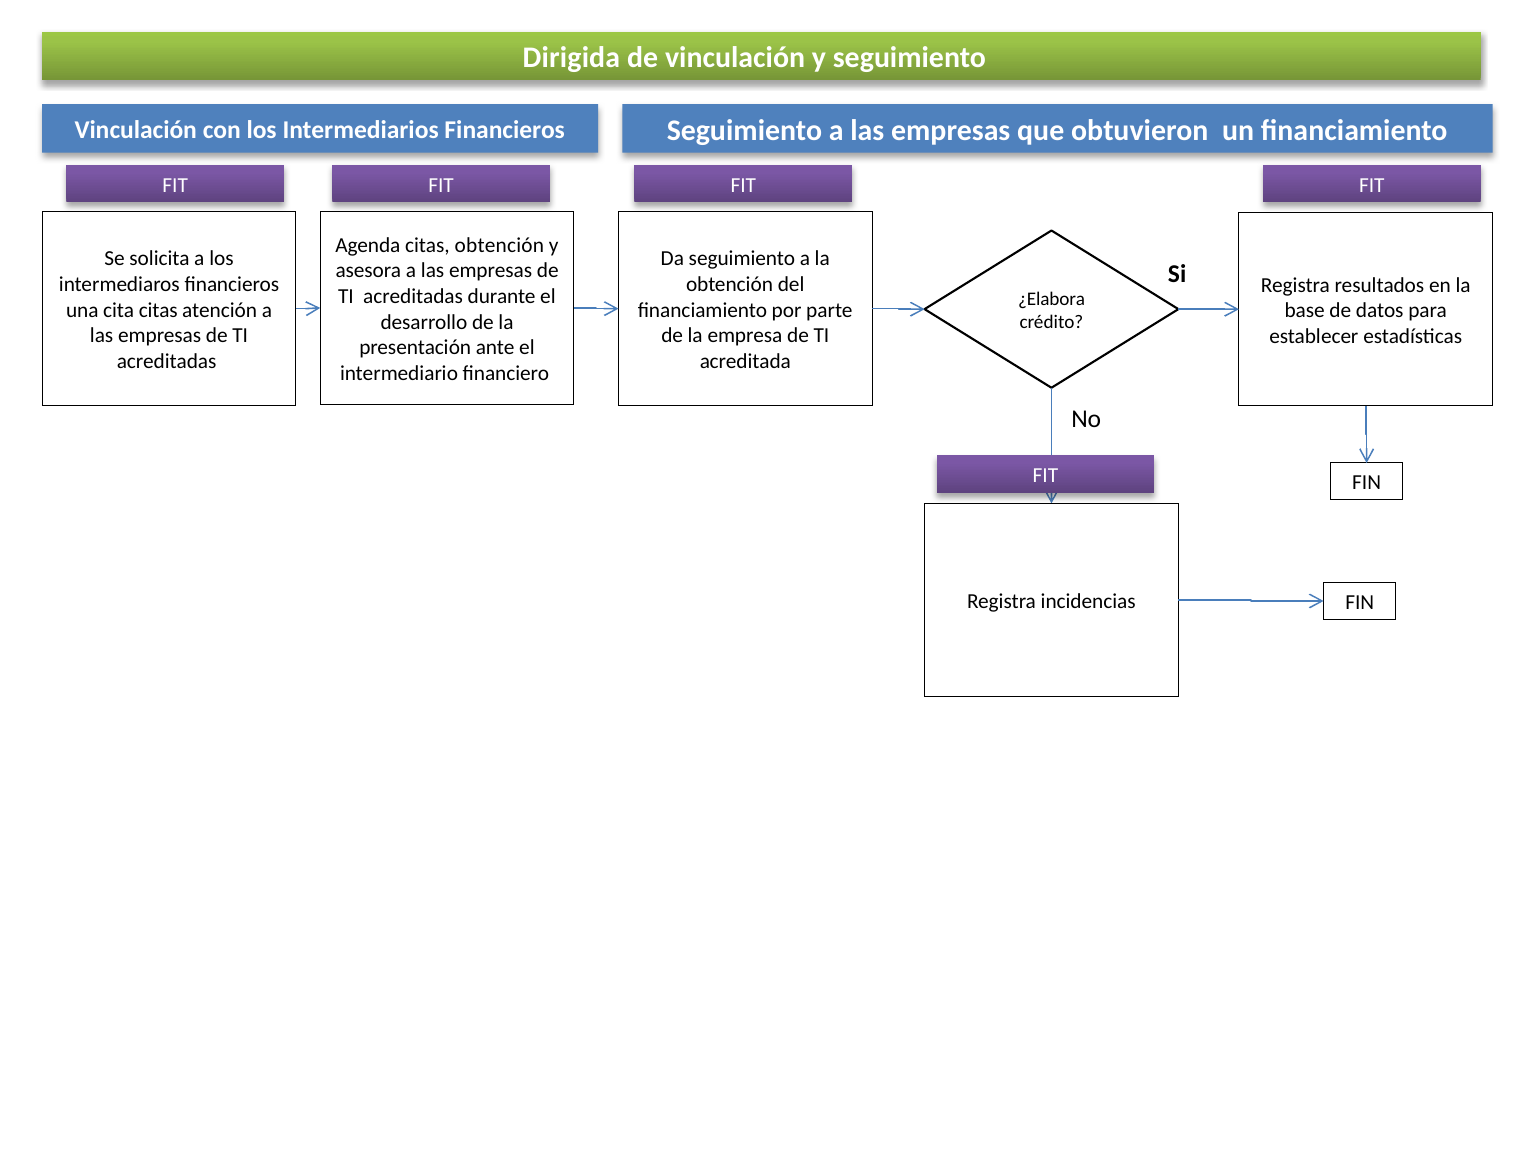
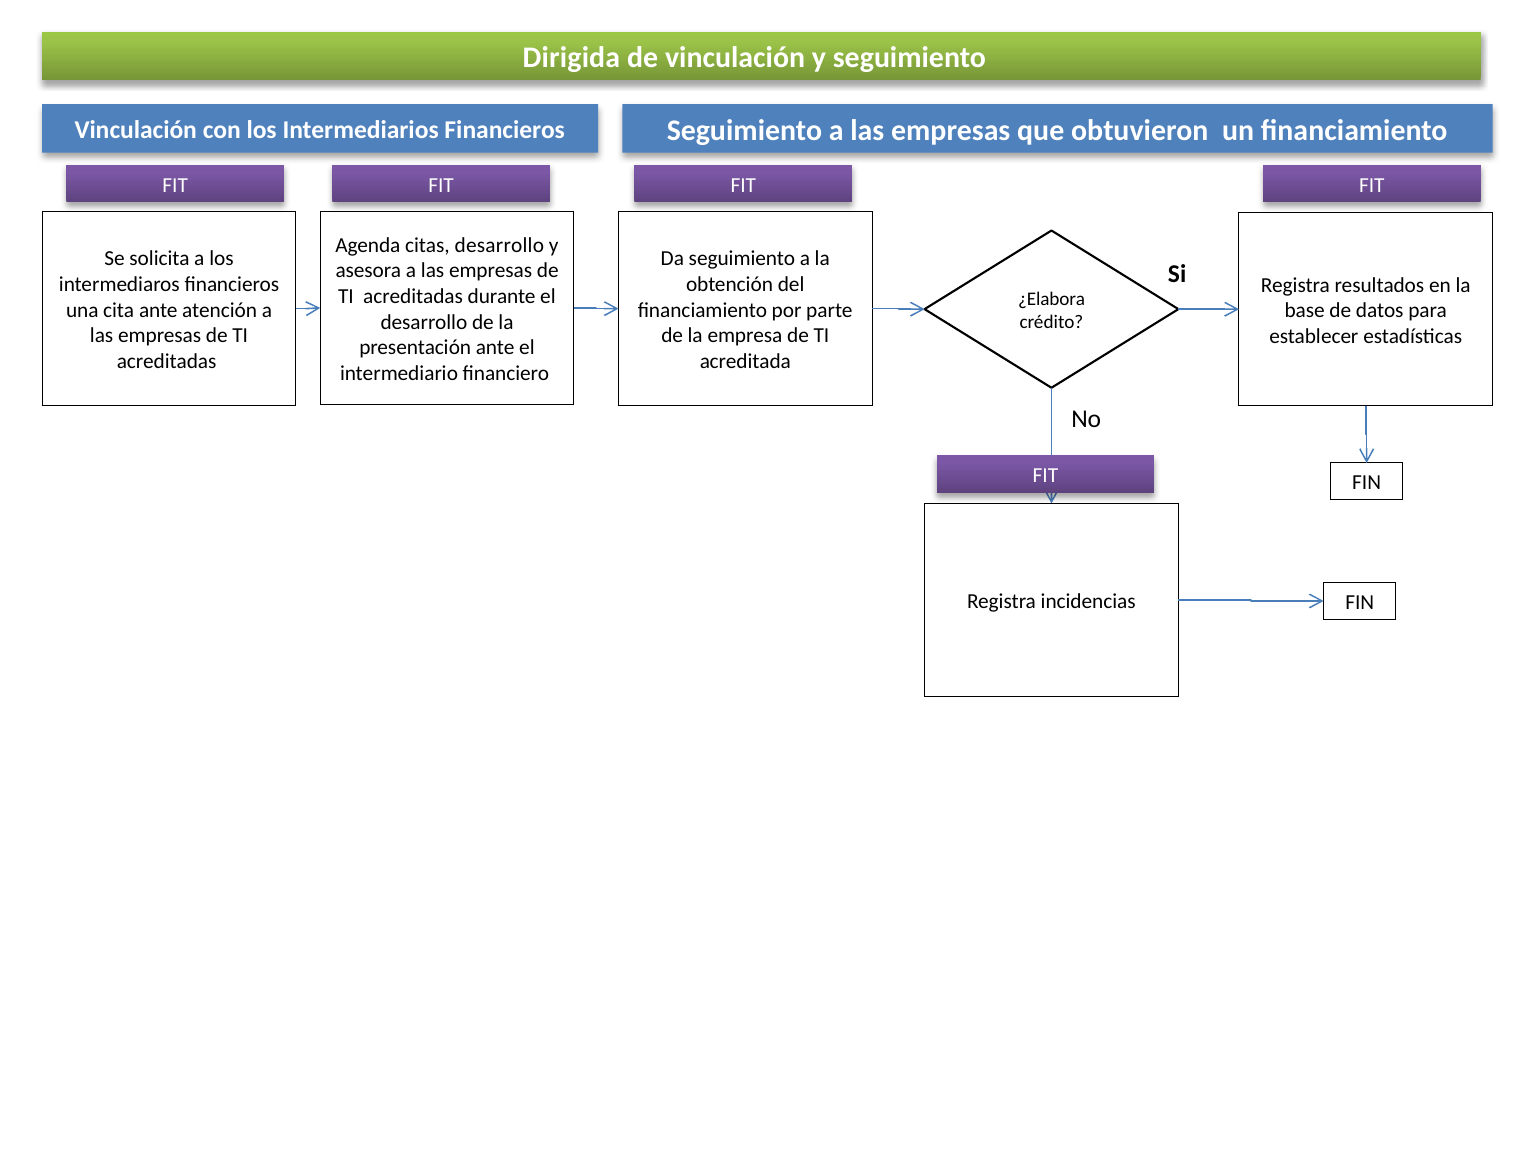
citas obtención: obtención -> desarrollo (499, 245)
cita citas: citas -> ante (158, 310)
